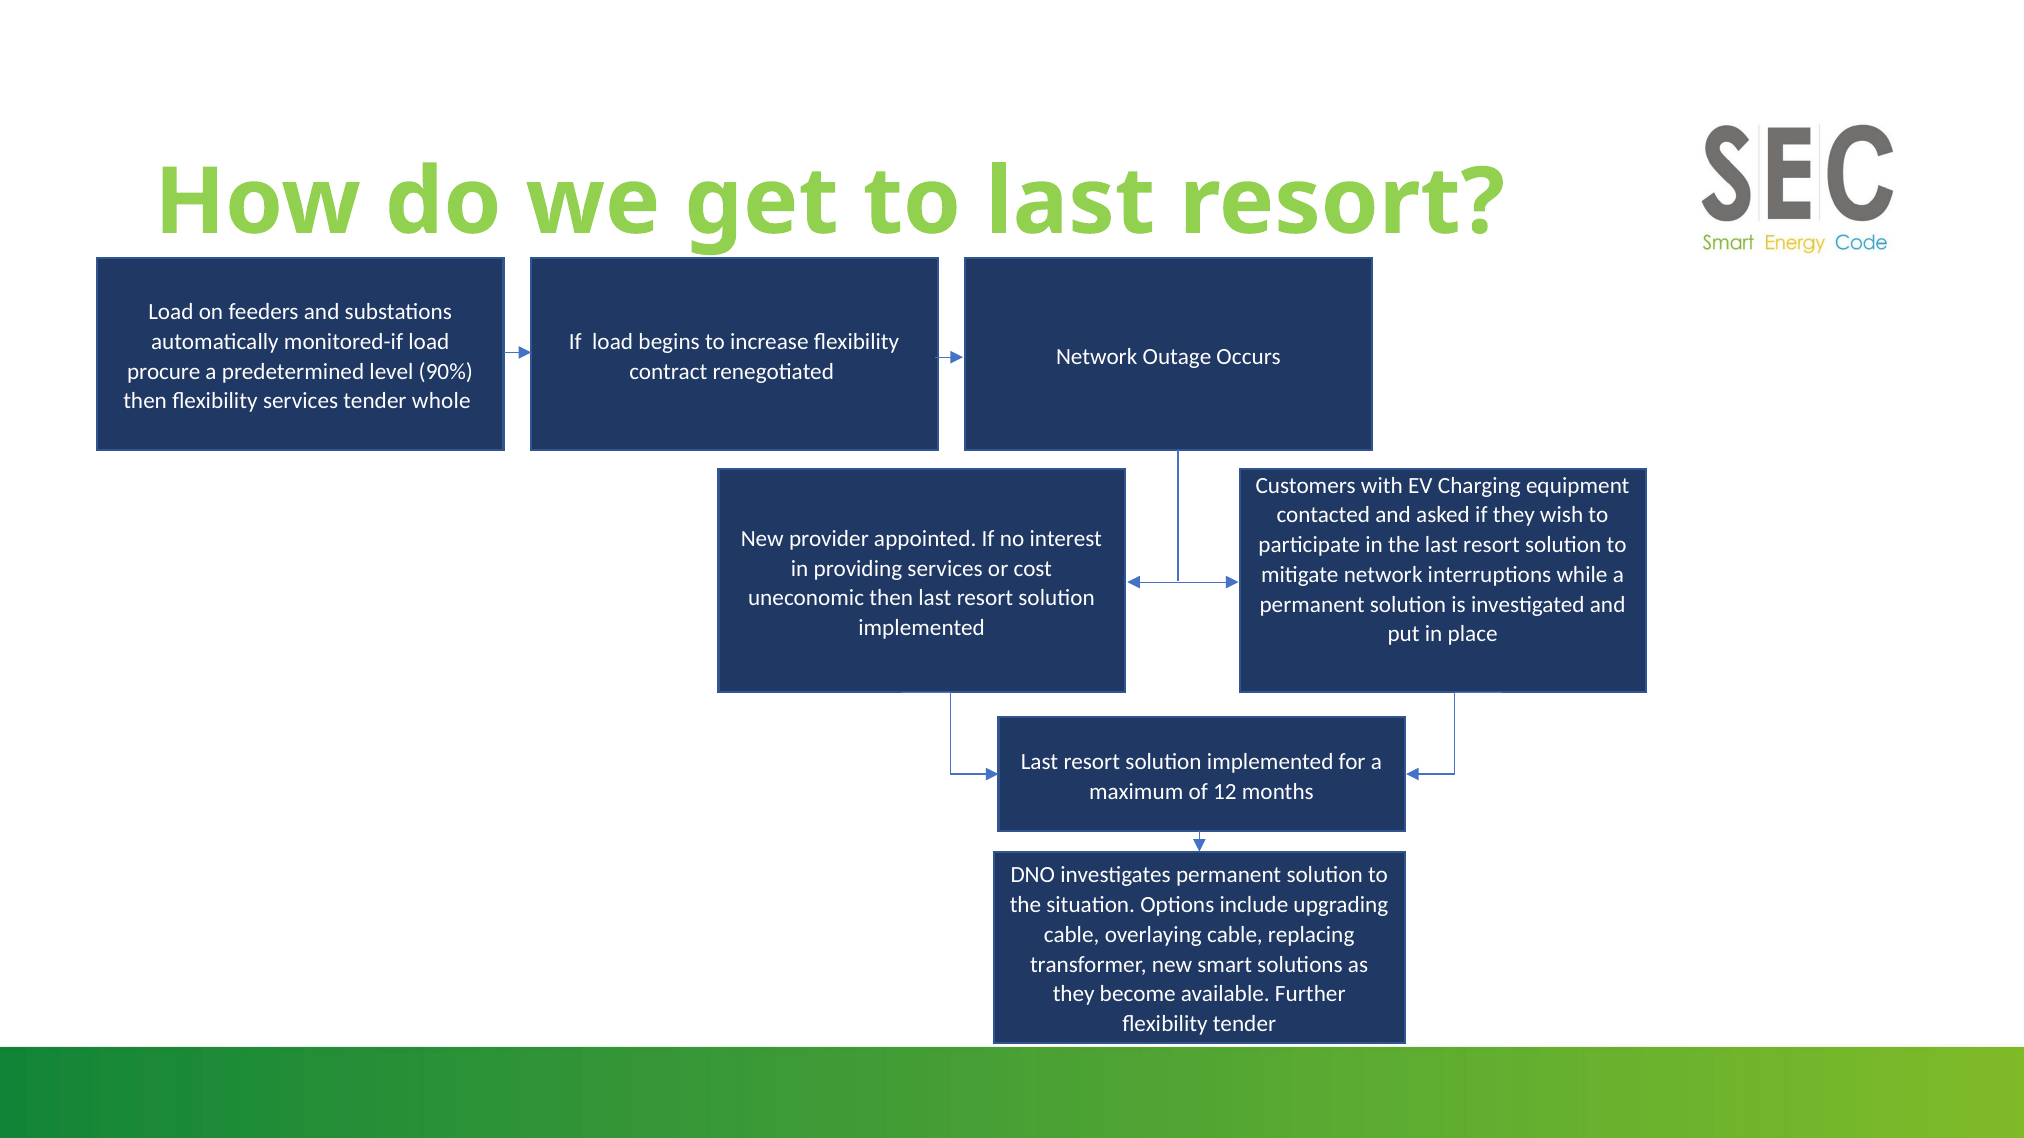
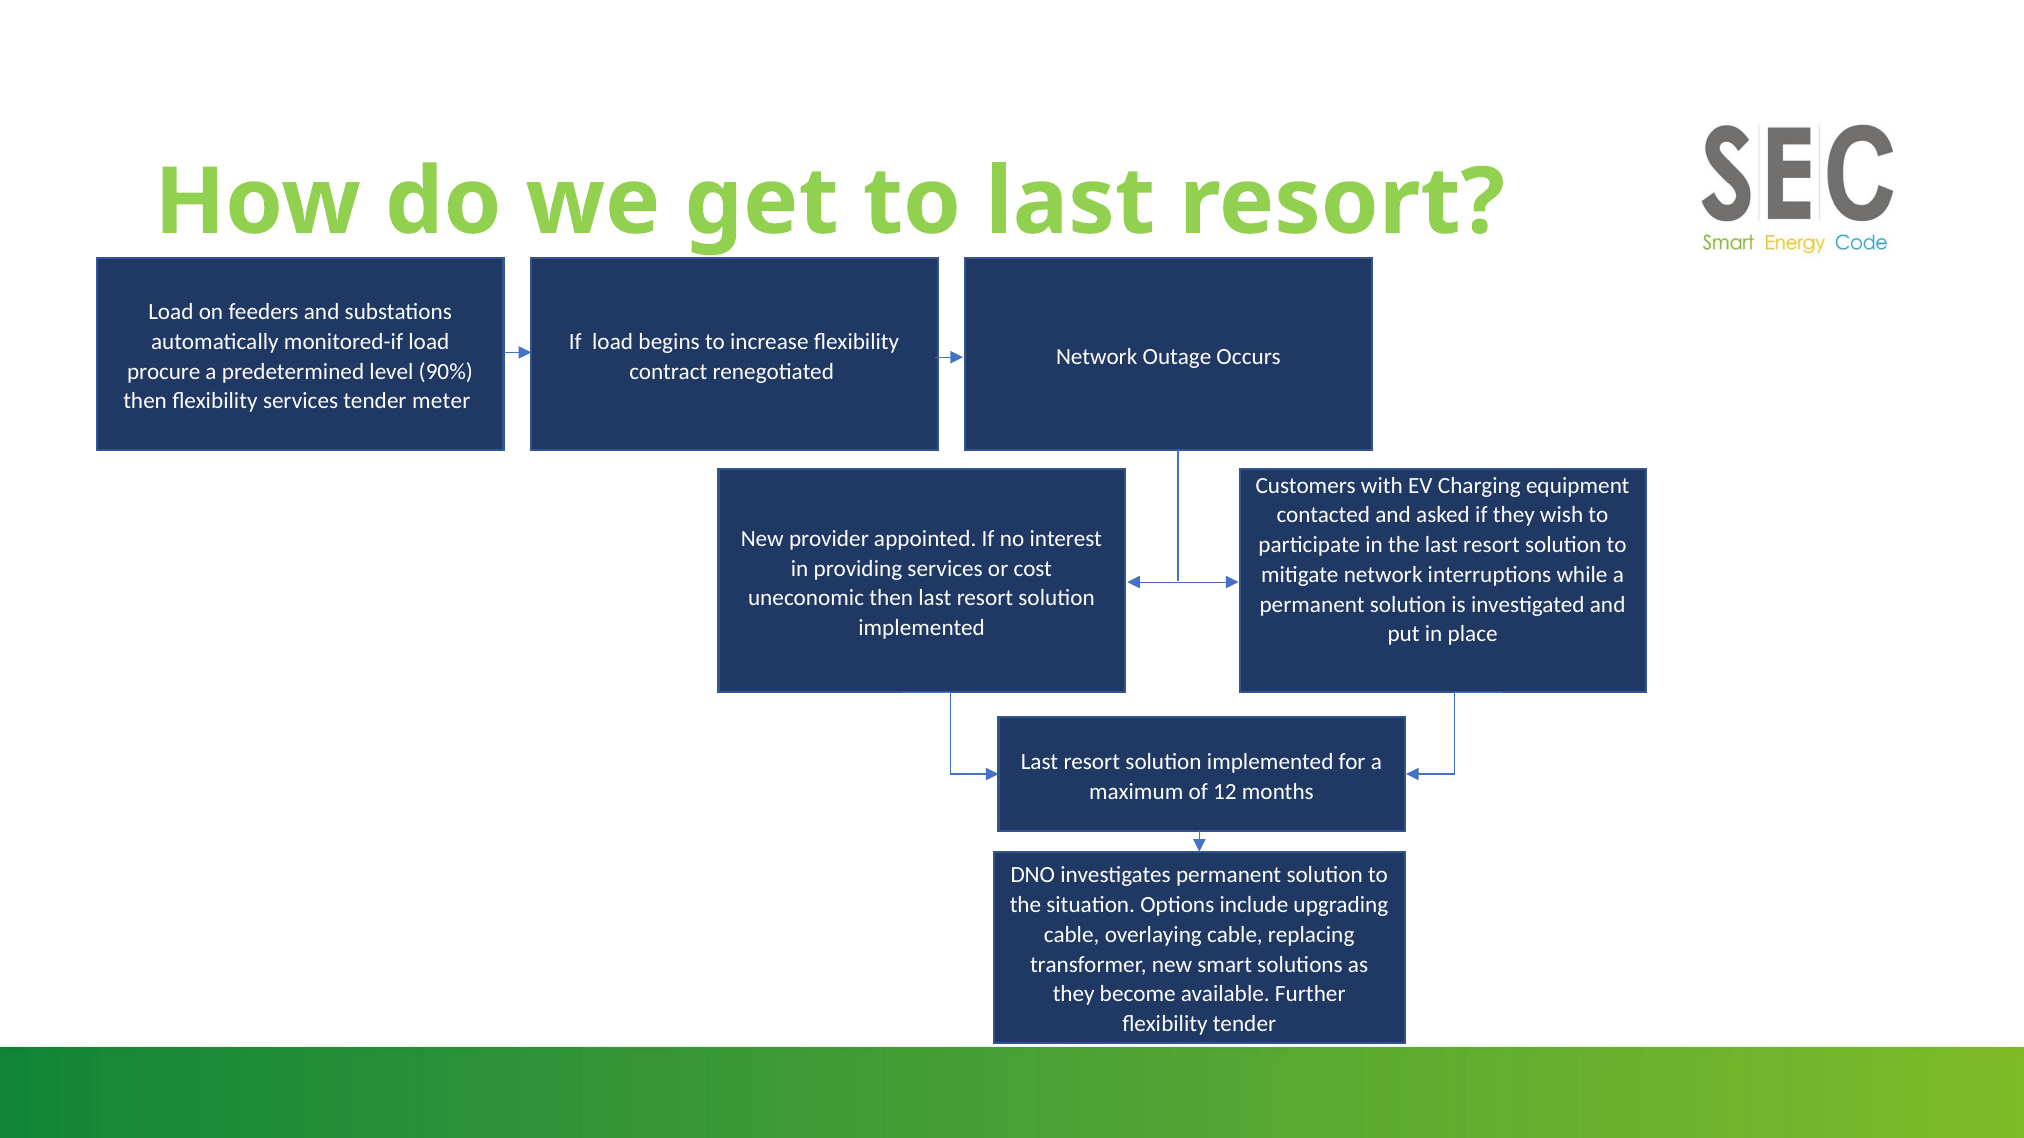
whole: whole -> meter (441, 401)
